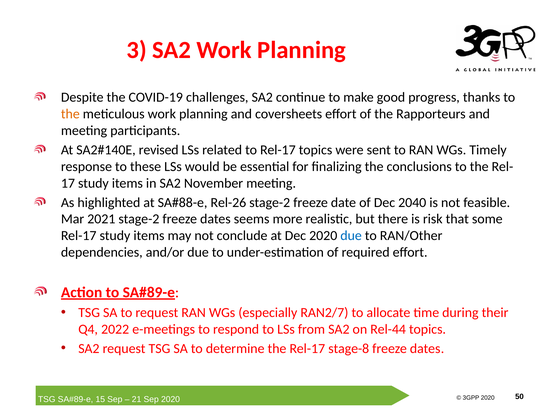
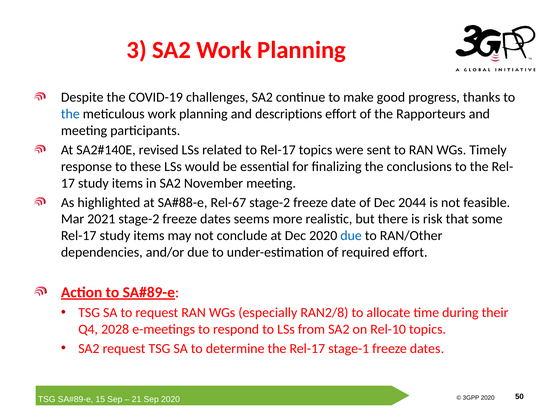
the colour: orange -> blue (70, 114)
coversheets: coversheets -> descriptions (289, 114)
Rel-26: Rel-26 -> Rel-67 (228, 203)
2040: 2040 -> 2044 (412, 203)
RAN2/7: RAN2/7 -> RAN2/8 (324, 313)
2022: 2022 -> 2028 (115, 330)
Rel-44: Rel-44 -> Rel-10 (388, 330)
stage-8: stage-8 -> stage-1 (349, 349)
